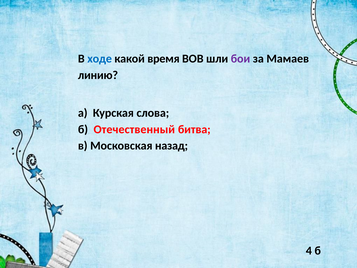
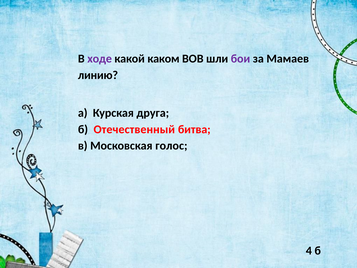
ходе colour: blue -> purple (100, 59)
время: время -> каком (164, 59)
слова: слова -> друга (153, 113)
назад: назад -> голос (171, 146)
